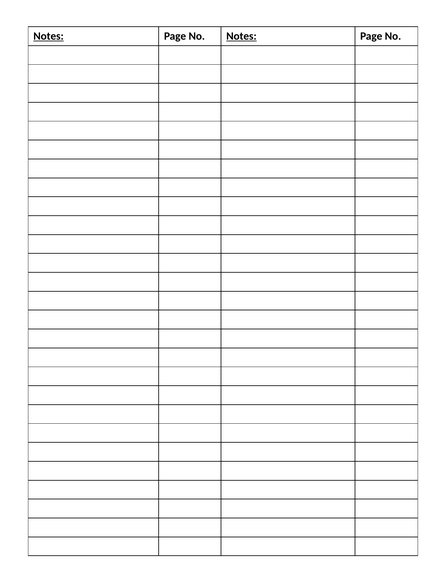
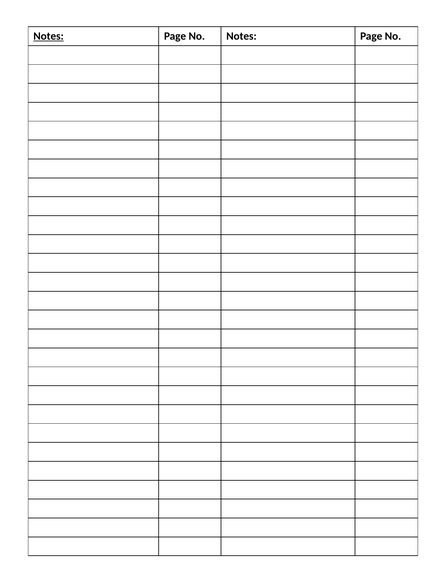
Notes underline: present -> none (241, 36)
